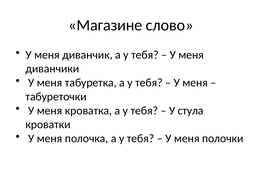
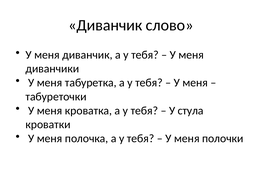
Магазине: Магазине -> Диванчик (105, 25)
